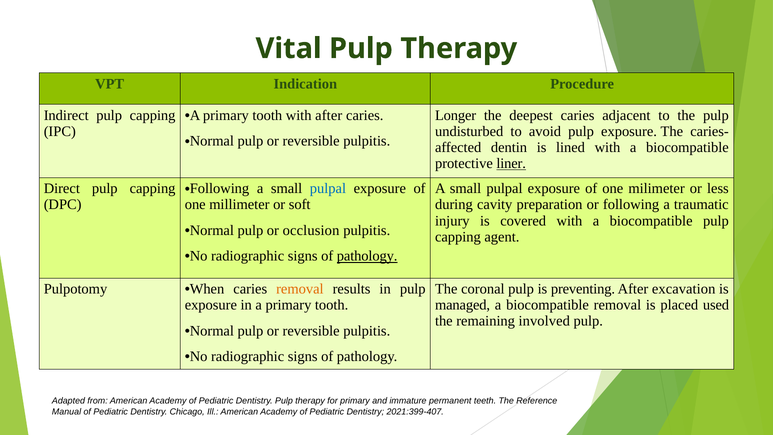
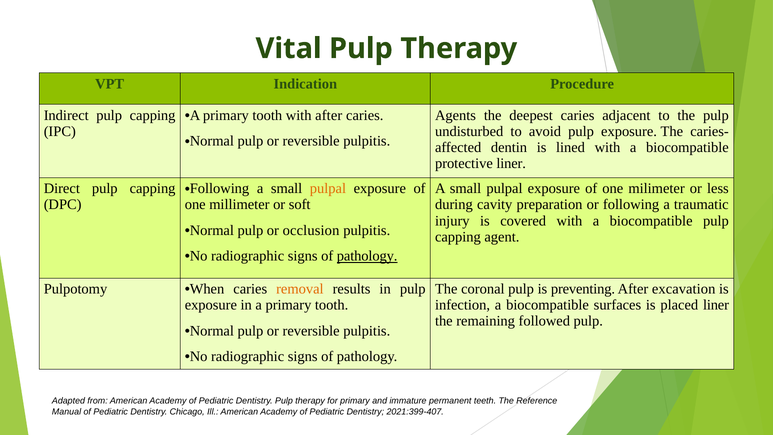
Longer: Longer -> Agents (456, 115)
liner underline: present -> none (511, 164)
pulpal colour: blue -> orange (328, 189)
managed: managed -> infection (463, 305)
biocompatible removal: removal -> surfaces (617, 305)
placed used: used -> liner (716, 305)
involved: involved -> followed (544, 321)
